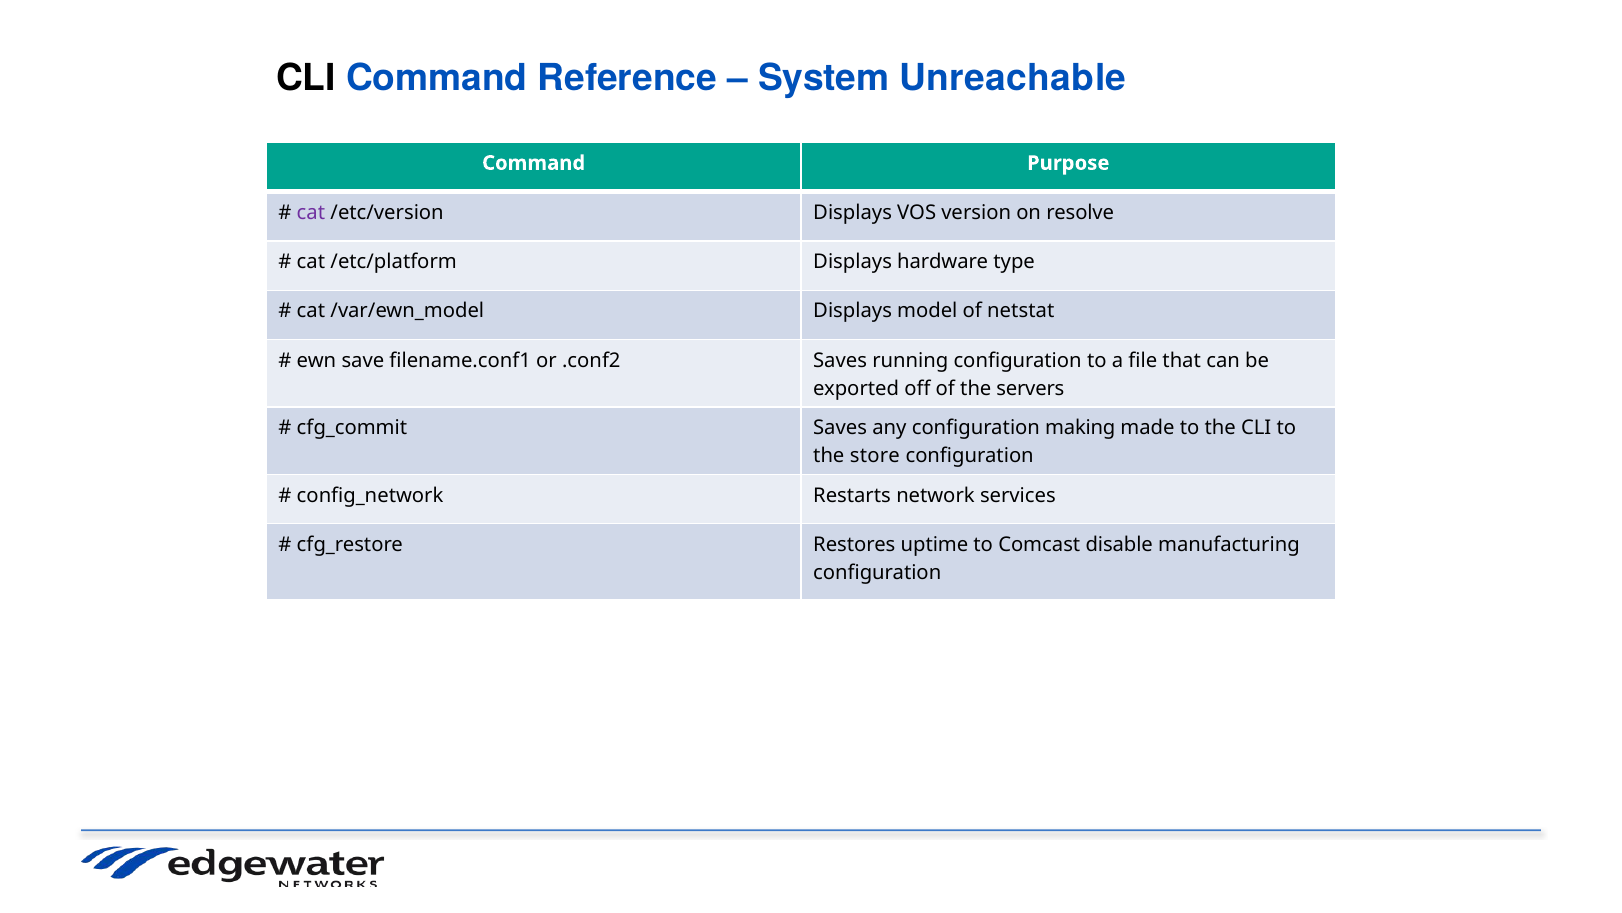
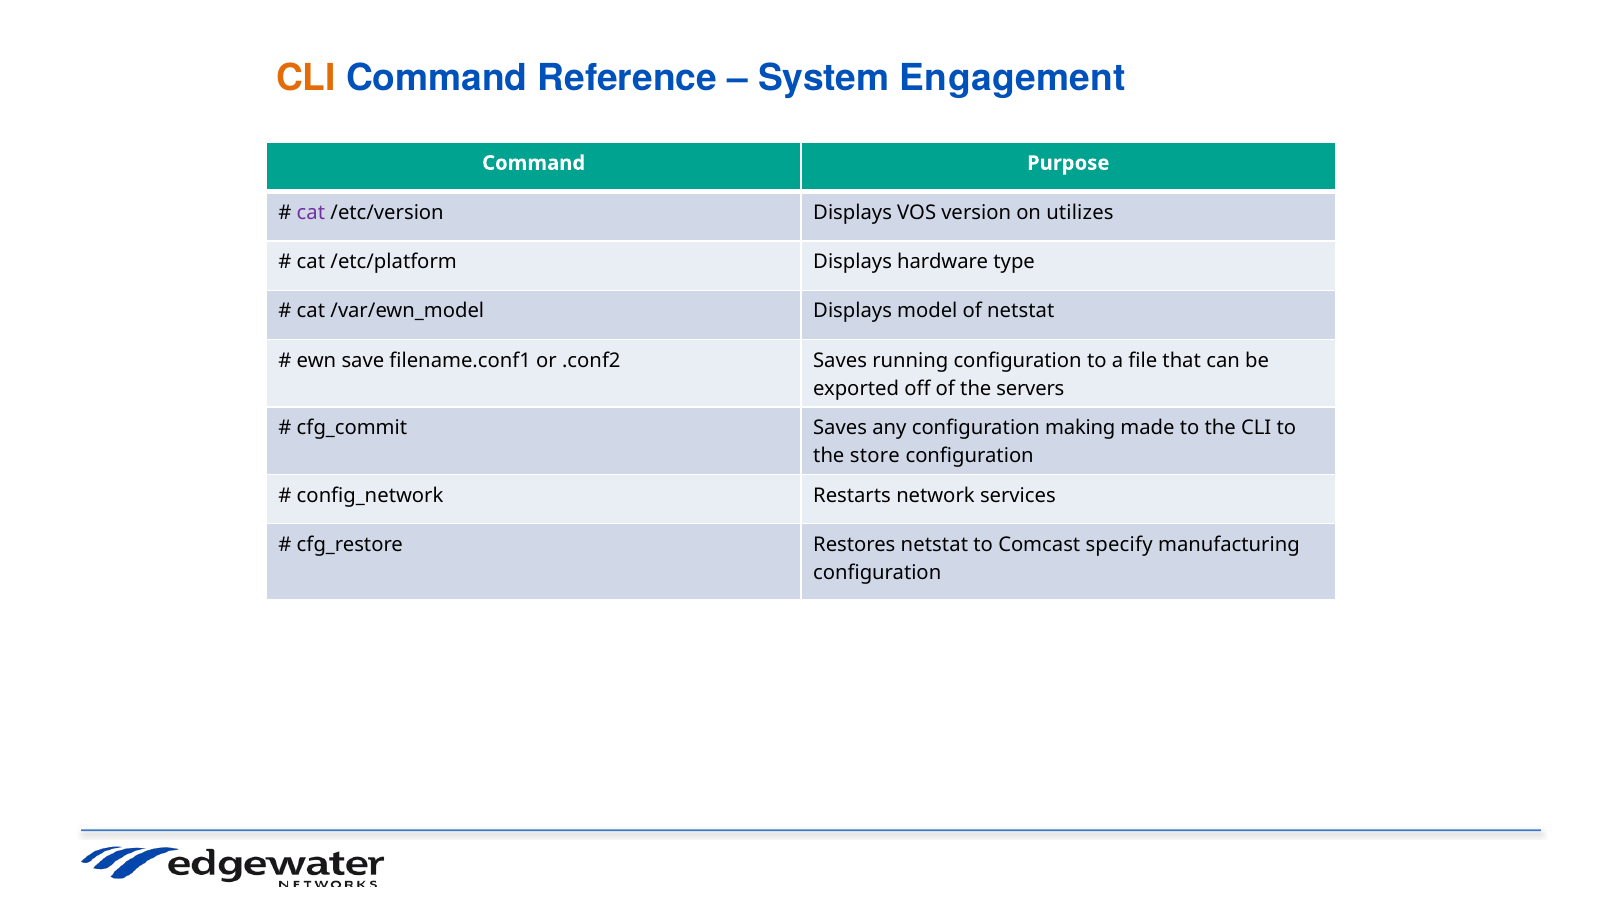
CLI colour: black -> orange (306, 79)
Unreachable: Unreachable -> Engagement (1013, 79)
resolve: resolve -> utilizes (1080, 212)
Restores uptime: uptime -> netstat (934, 544)
disable: disable -> specify (1119, 544)
